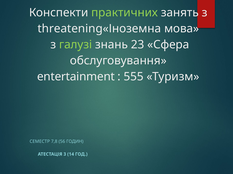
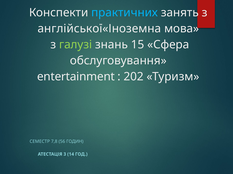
практичних colour: light green -> light blue (125, 13)
threatening«Іноземна: threatening«Іноземна -> англійської«Іноземна (99, 29)
23: 23 -> 15 (138, 45)
555: 555 -> 202 (134, 77)
